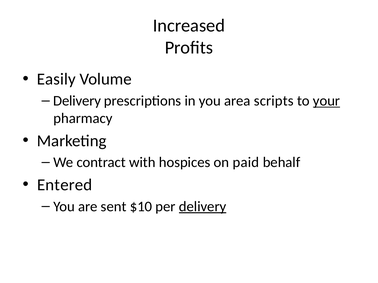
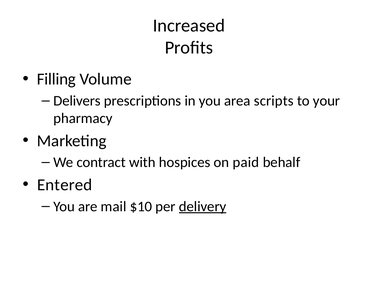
Easily: Easily -> Filling (56, 79)
Delivery: Delivery -> Delivers (77, 101)
your underline: present -> none (327, 101)
sent: sent -> mail (114, 207)
